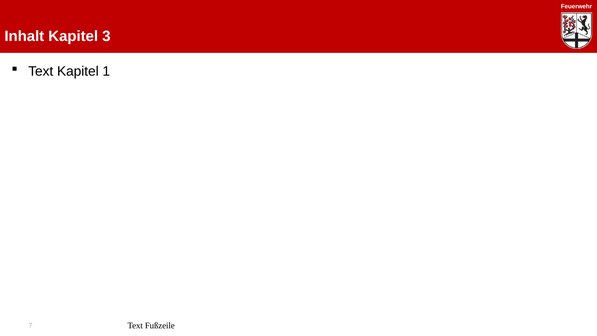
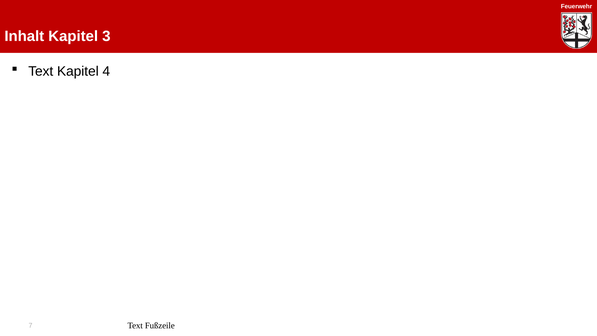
1: 1 -> 4 (106, 71)
